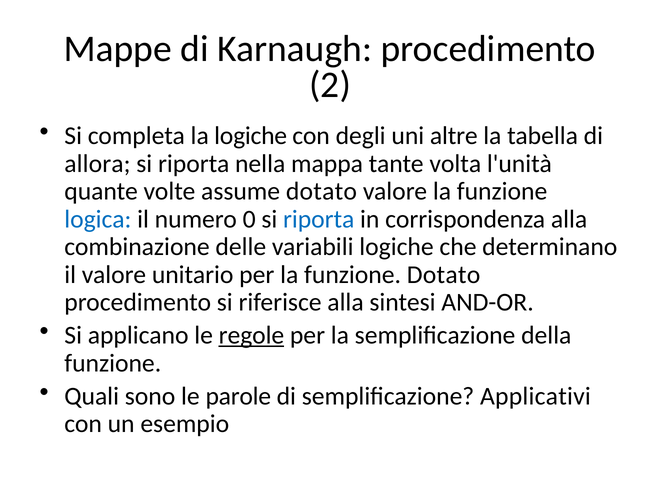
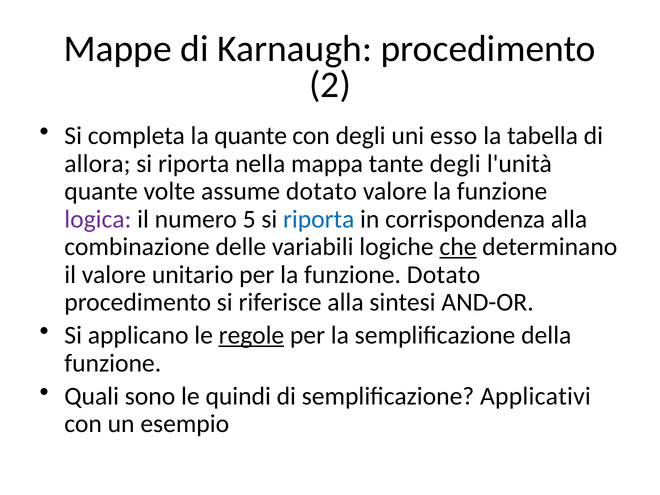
la logiche: logiche -> quante (251, 136)
altre: altre -> esso (454, 136)
tante volta: volta -> degli (455, 164)
logica colour: blue -> purple (98, 219)
0: 0 -> 5 (249, 219)
che underline: none -> present (458, 247)
parole: parole -> quindi (238, 396)
